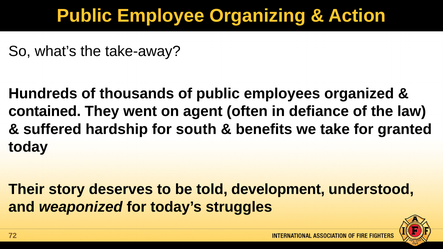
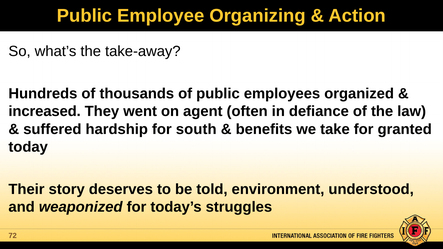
contained: contained -> increased (45, 112)
development: development -> environment (278, 189)
